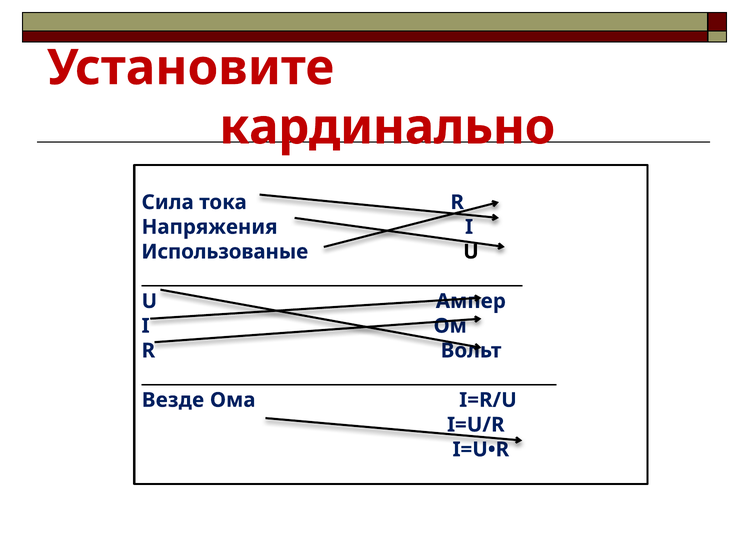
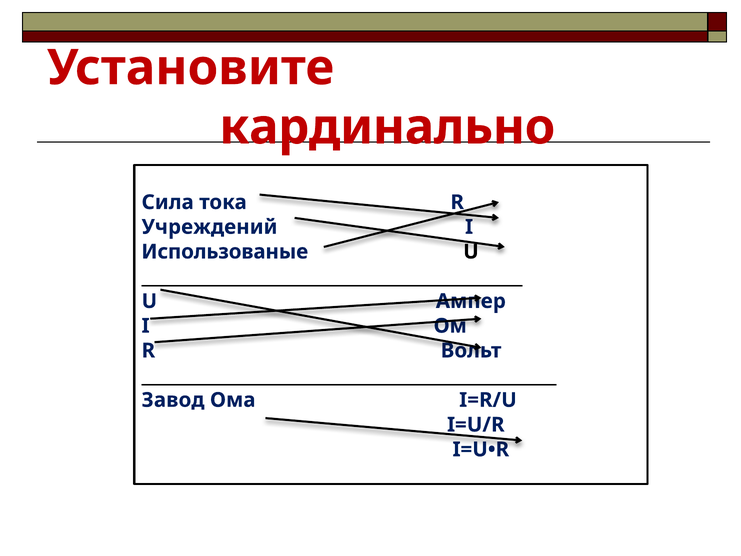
Напряжения: Напряжения -> Учреждений (210, 227)
Везде: Везде -> Завод (173, 400)
